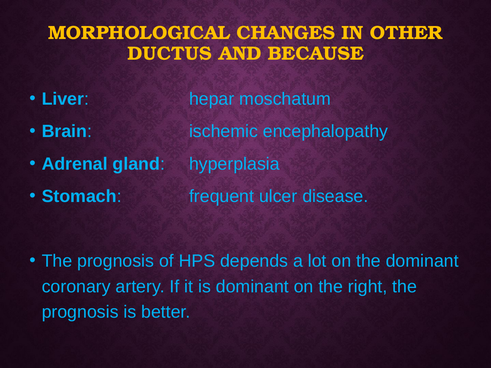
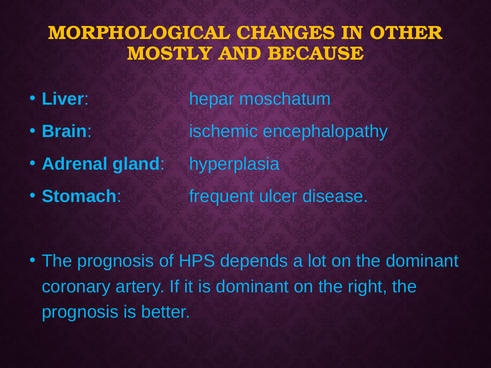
DUCTUS: DUCTUS -> MOSTLY (170, 53)
